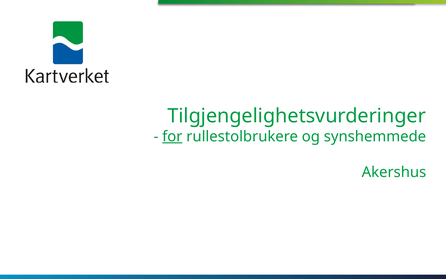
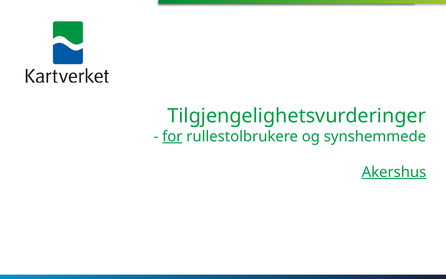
Akershus underline: none -> present (394, 172)
